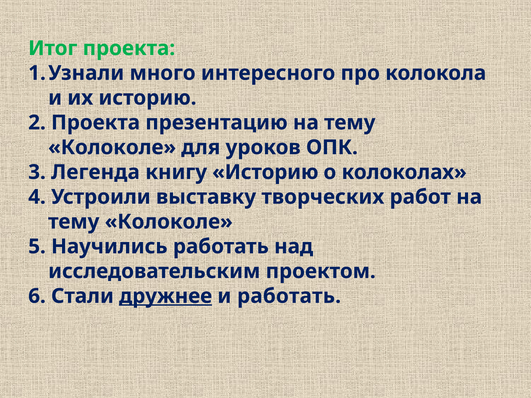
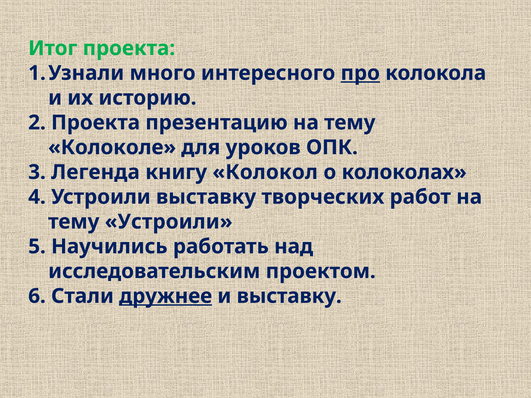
про underline: none -> present (360, 73)
книгу Историю: Историю -> Колокол (265, 172)
Колоколе: Колоколе -> Устроили (169, 222)
и работать: работать -> выставку (289, 296)
